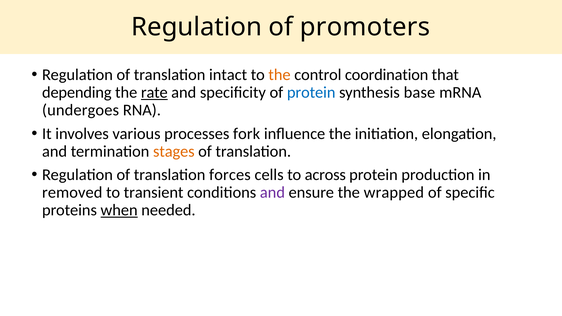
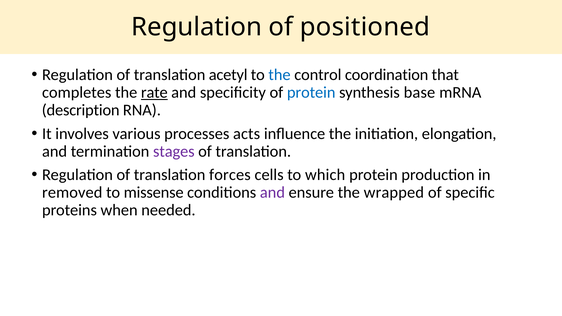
promoters: promoters -> positioned (365, 27)
intact: intact -> acetyl (228, 75)
the colour: orange -> blue (280, 75)
depending: depending -> completes (77, 93)
undergoes: undergoes -> description (81, 110)
fork: fork -> acts (247, 134)
stages colour: orange -> purple (174, 151)
across: across -> which (325, 175)
transient: transient -> missense (154, 193)
when underline: present -> none (119, 210)
